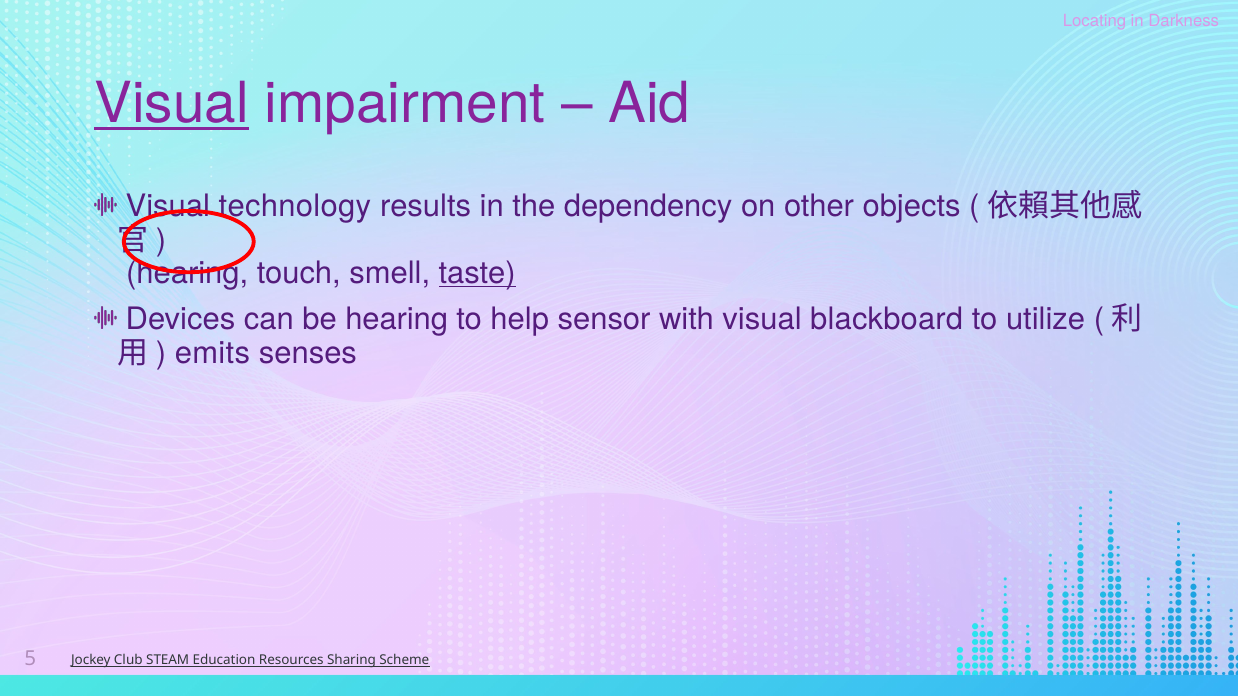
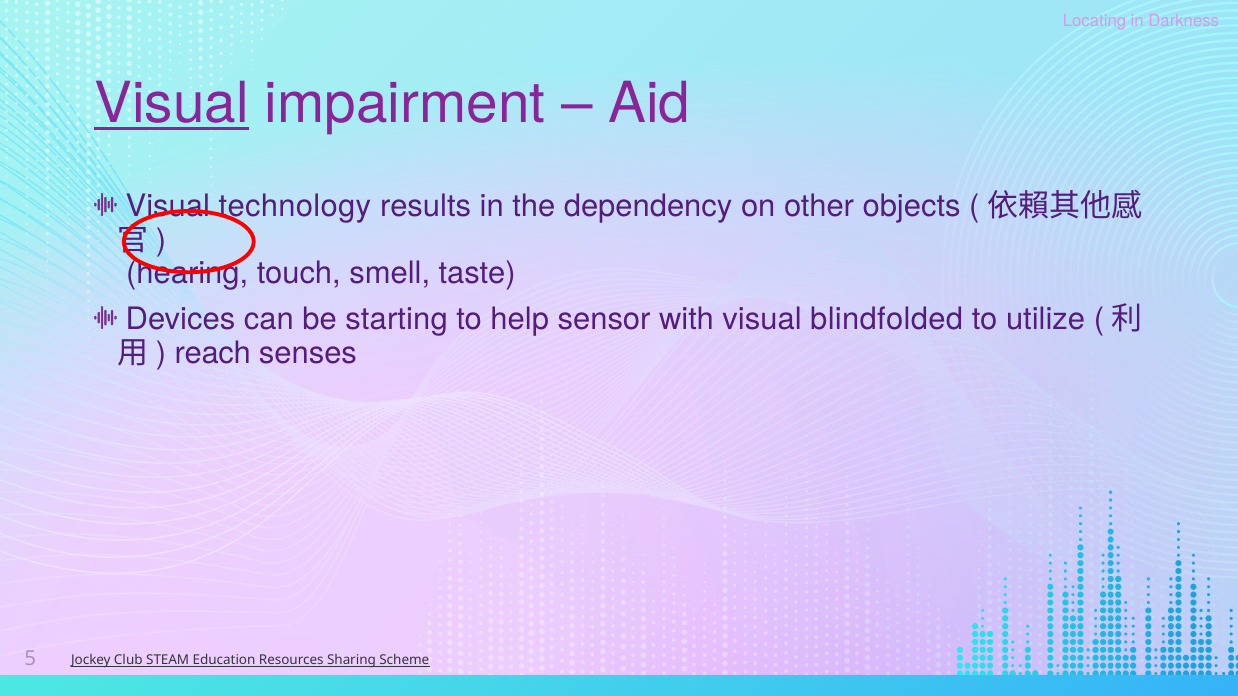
taste underline: present -> none (477, 273)
be hearing: hearing -> starting (397, 320)
blackboard: blackboard -> blindfolded (887, 320)
emits: emits -> reach (213, 353)
